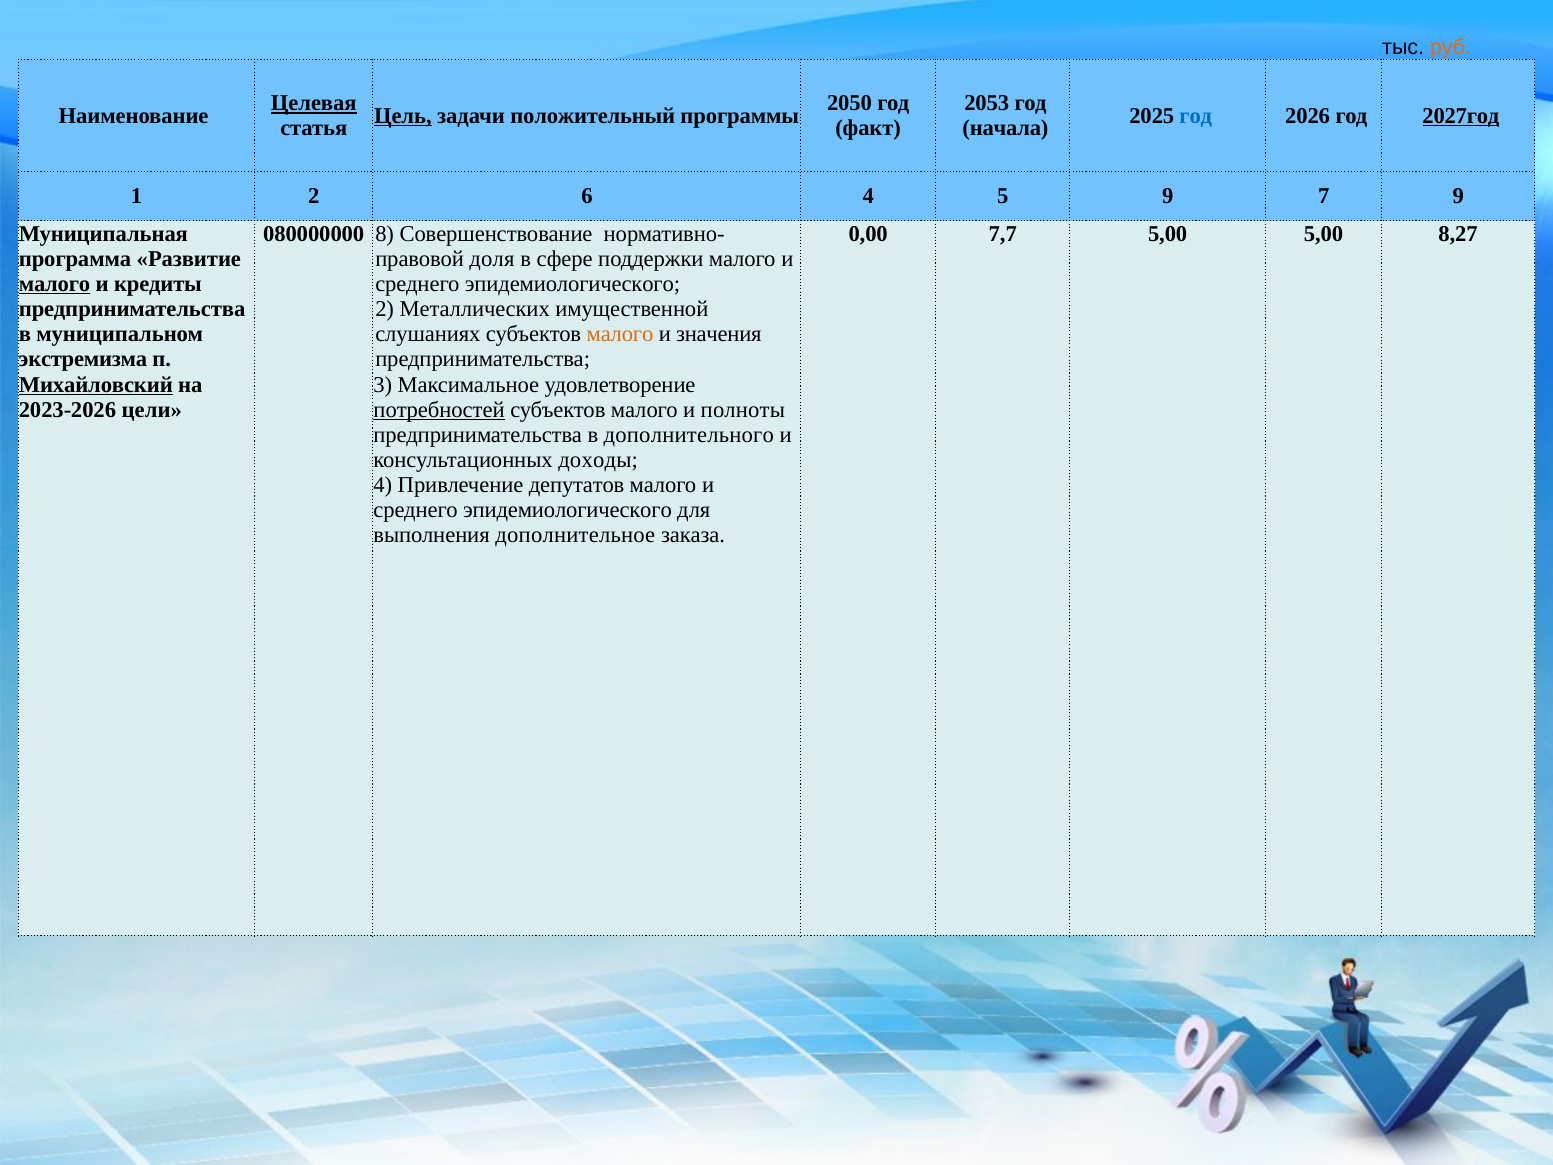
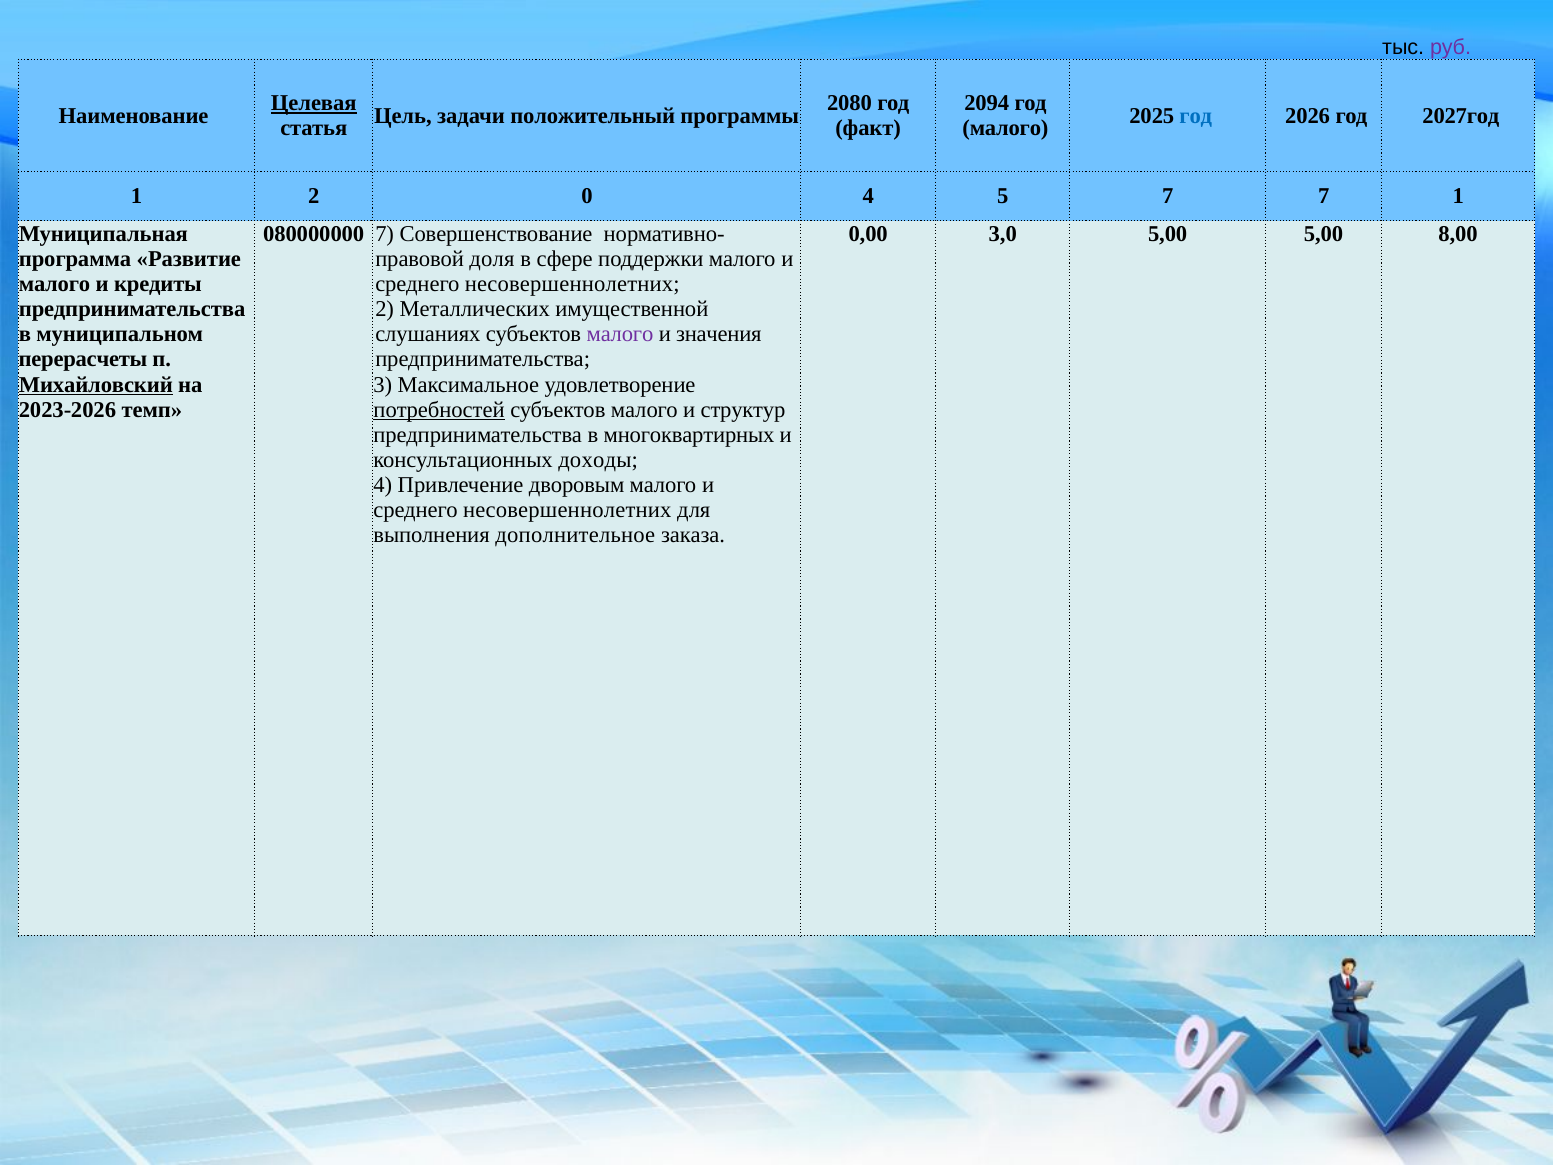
руб colour: orange -> purple (1451, 47)
2050: 2050 -> 2080 (849, 103)
2053: 2053 -> 2094 (987, 103)
Цель underline: present -> none (403, 116)
2027год underline: present -> none (1461, 116)
начала: начала -> малого (1005, 128)
6: 6 -> 0 (587, 196)
5 9: 9 -> 7 (1168, 196)
7 9: 9 -> 1 (1458, 196)
080000000 8: 8 -> 7 (385, 234)
7,7: 7,7 -> 3,0 (1003, 234)
8,27: 8,27 -> 8,00 (1458, 234)
малого underline: present -> none (55, 284)
эпидемиологического: эпидемиологического -> несовершеннолетних (572, 284)
малого colour: orange -> purple (620, 334)
экстремизма: экстремизма -> перерасчеты (83, 359)
цели: цели -> темп (152, 410)
полноты: полноты -> структур (743, 410)
дополнительного: дополнительного -> многоквартирных (689, 435)
депутатов: депутатов -> дворовым (577, 485)
эпидемиологического: эпидемиологического -> несовершеннолетних (567, 510)
